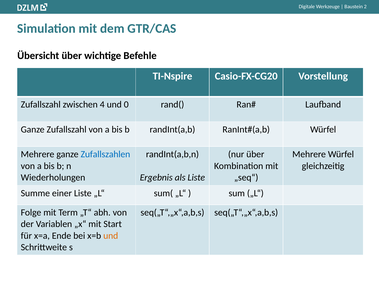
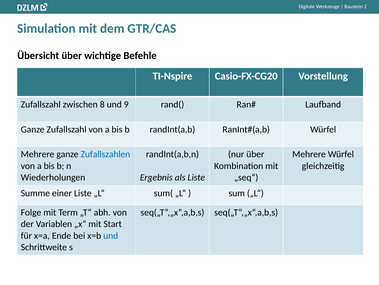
4: 4 -> 8 (102, 104)
0: 0 -> 9 (126, 104)
und colour: orange -> blue (111, 235)
